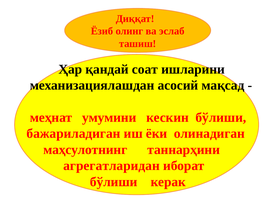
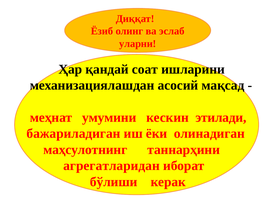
ташиш: ташиш -> уларни (138, 43)
кескин бўлиши: бўлиши -> этилади (221, 117)
